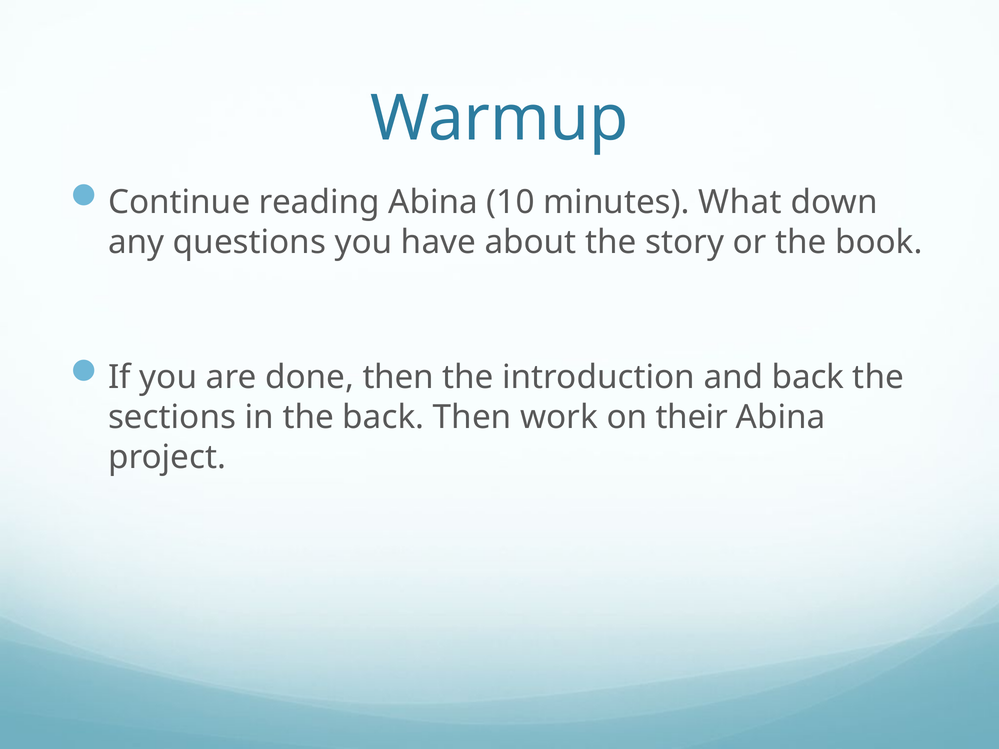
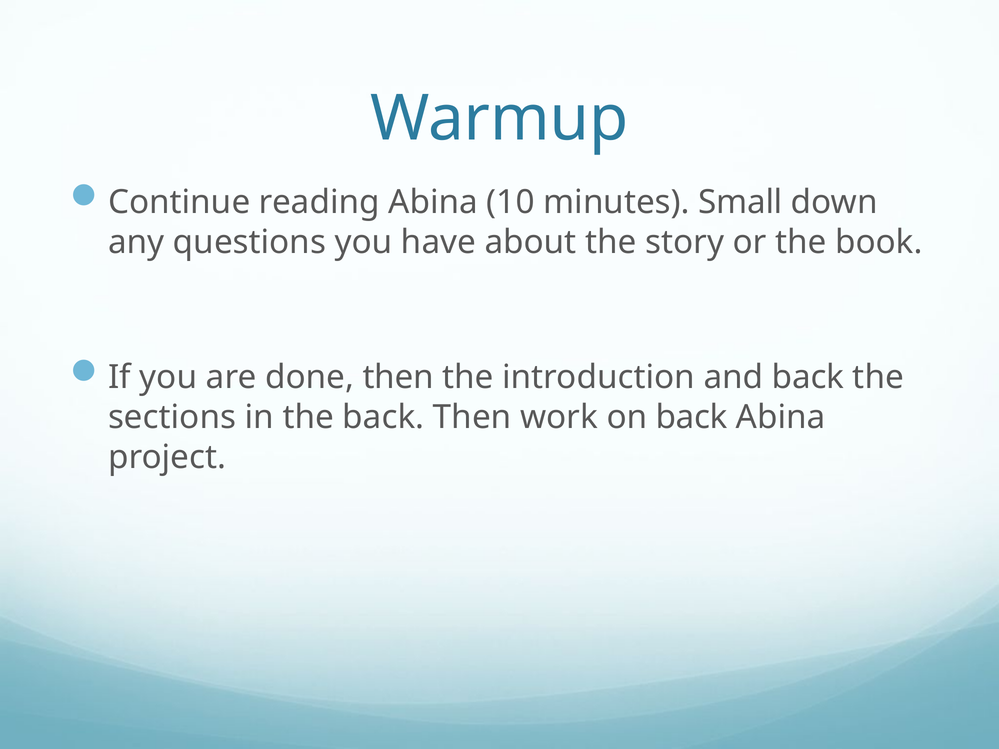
What: What -> Small (740, 202)
on their: their -> back (692, 418)
